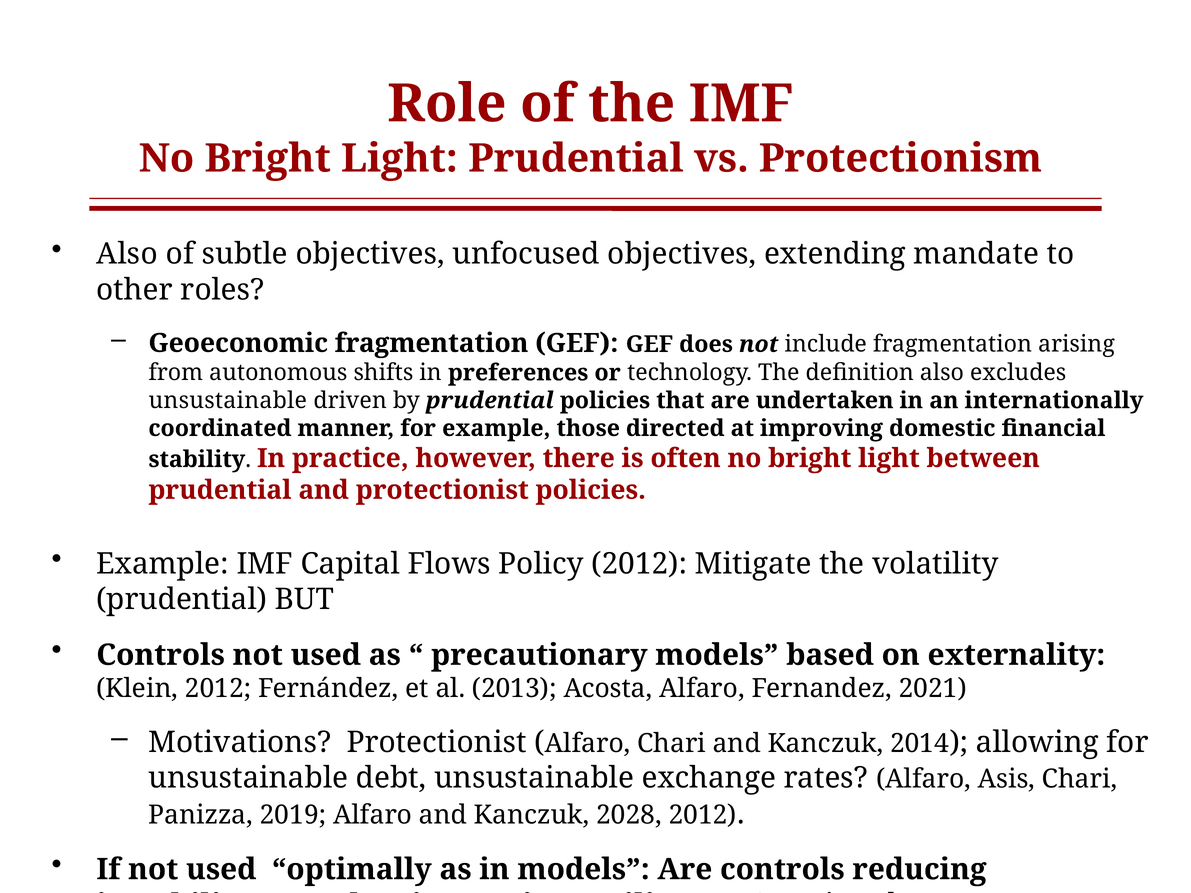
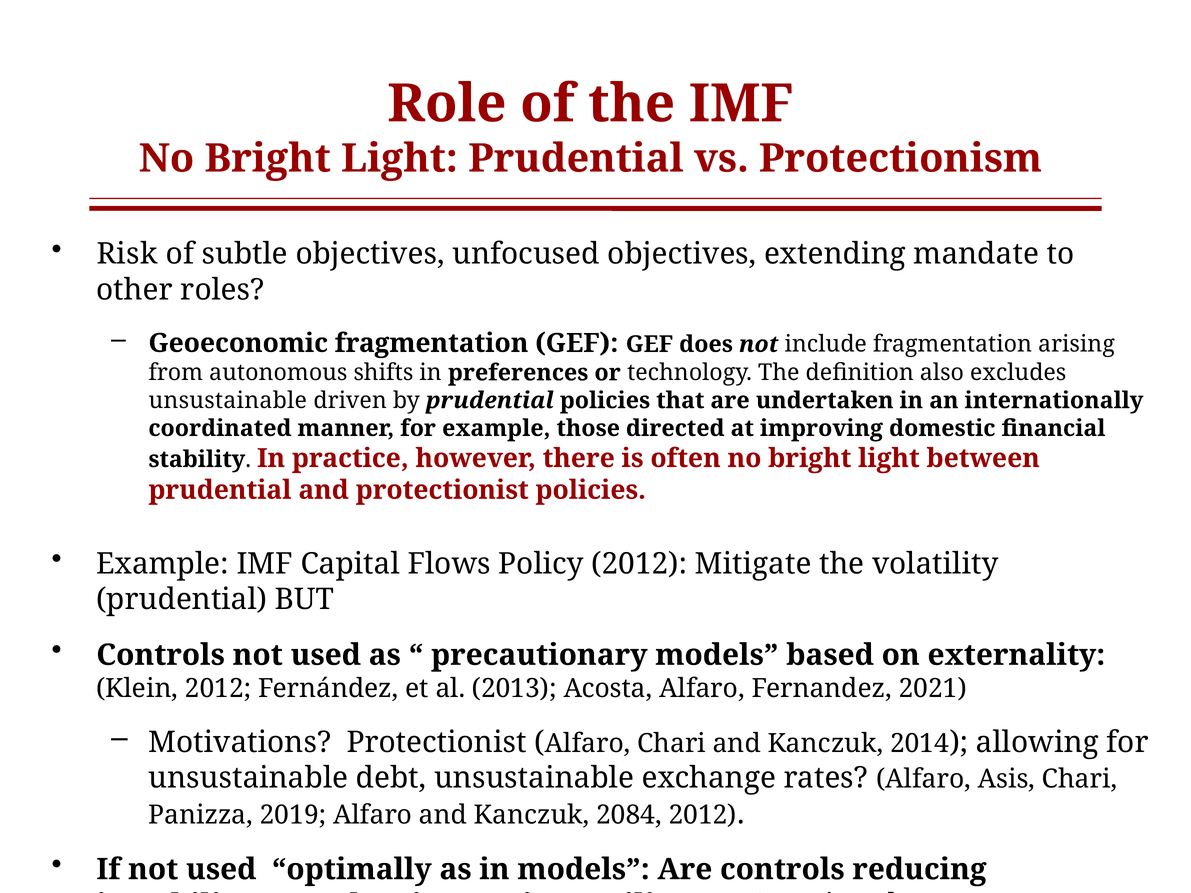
Also: Also -> Risk (127, 254)
2028: 2028 -> 2084 (629, 815)
